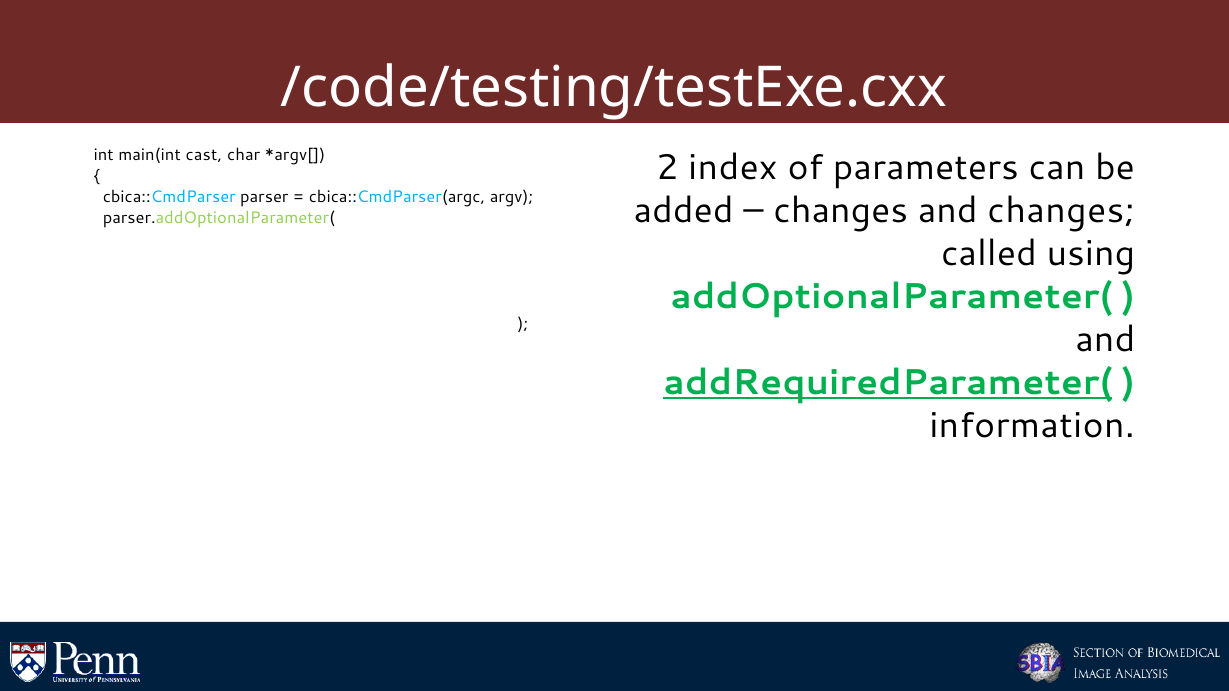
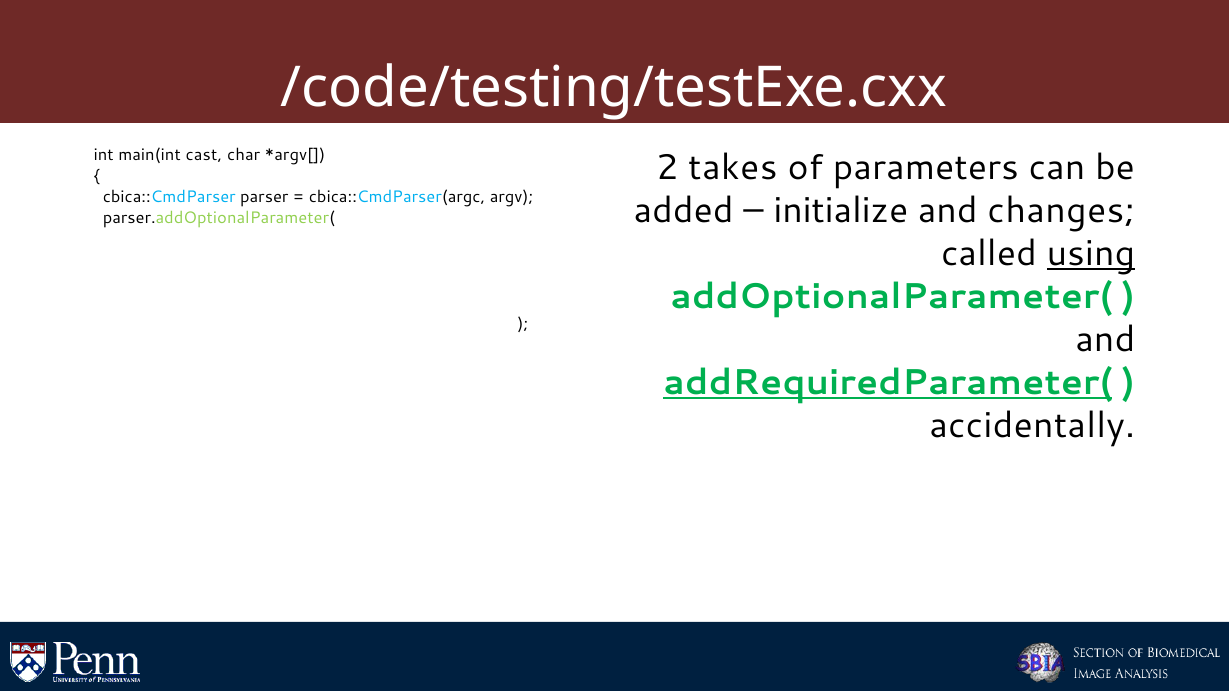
2 index: index -> takes (733, 168)
changes: changes -> initialize (841, 211)
using underline: none -> present (1091, 254)
information: information -> accidentally (1032, 426)
